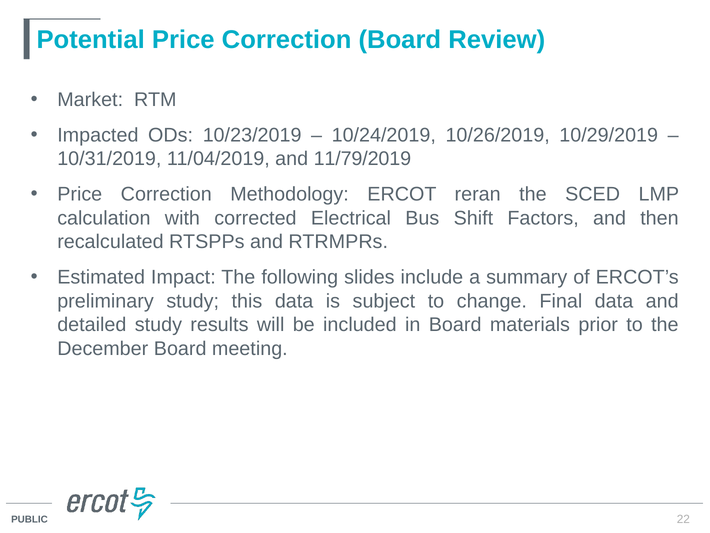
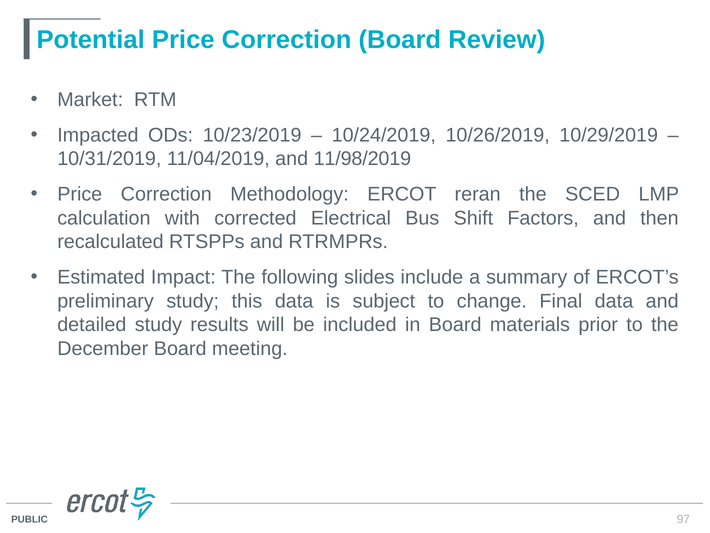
11/79/2019: 11/79/2019 -> 11/98/2019 (362, 159)
22: 22 -> 97 (683, 519)
